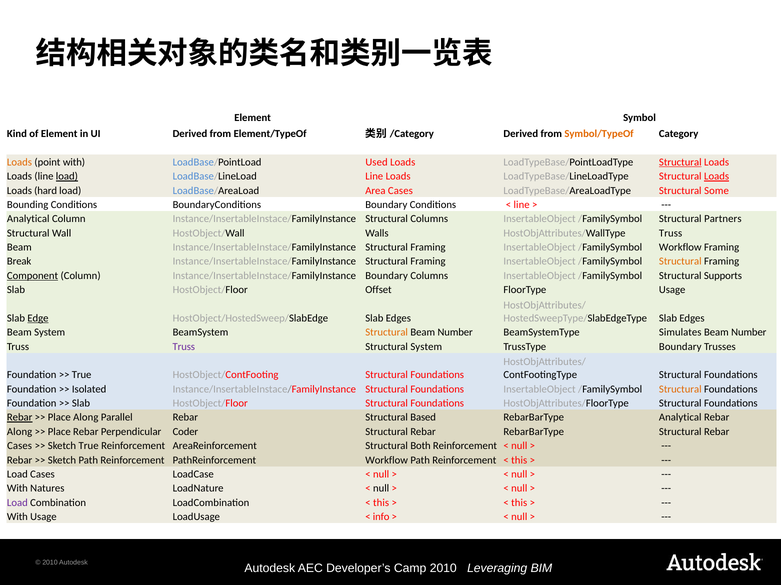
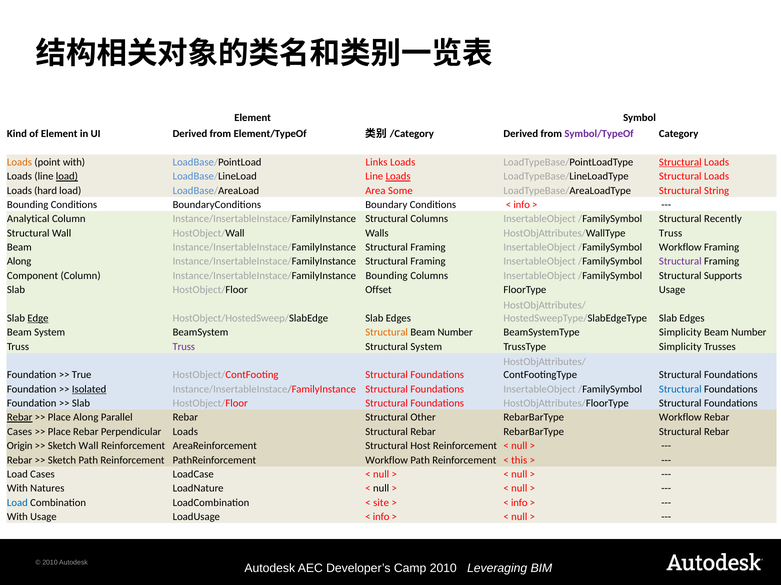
Symbol/TypeOf colour: orange -> purple (599, 134)
Used: Used -> Links (377, 162)
Loads underline: none -> present (398, 177)
Loads underline: present -> none (717, 177)
Area Cases: Cases -> Some (400, 191)
Some: Some -> String (717, 191)
line: line -> info (522, 205)
Partners: Partners -> Recently (723, 219)
Break: Break -> Along (19, 262)
Structural colour: orange -> purple (680, 262)
Component underline: present -> none (33, 276)
Instance/InsertableInstace/FamilyInstance Boundary: Boundary -> Bounding (387, 276)
BeamSystemType Simulates: Simulates -> Simplicity (680, 333)
TrussType Boundary: Boundary -> Simplicity (680, 347)
Isolated underline: none -> present (89, 390)
Structural colour: orange -> blue (680, 390)
Based: Based -> Other (423, 418)
RebarBarType Analytical: Analytical -> Workflow (680, 418)
Along: Along -> Cases (20, 432)
Perpendicular Coder: Coder -> Loads (185, 432)
Cases: Cases -> Origin (20, 446)
Sketch True: True -> Wall (89, 446)
Both: Both -> Host (420, 446)
Load colour: purple -> blue (17, 503)
this: this -> site (381, 503)
this: this -> info (519, 503)
